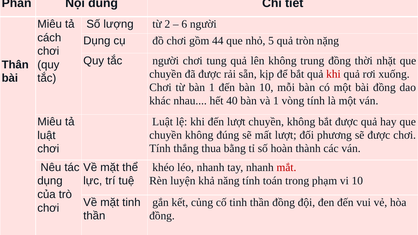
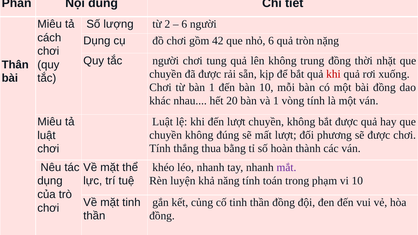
44: 44 -> 42 (218, 41)
5: 5 -> 6 (271, 41)
40: 40 -> 20 (232, 101)
mắt colour: red -> purple (286, 167)
